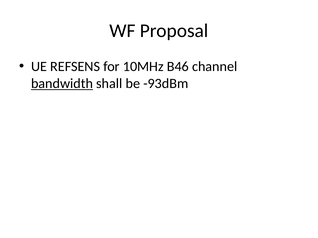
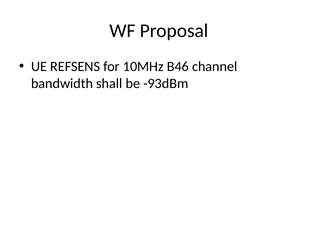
bandwidth underline: present -> none (62, 84)
